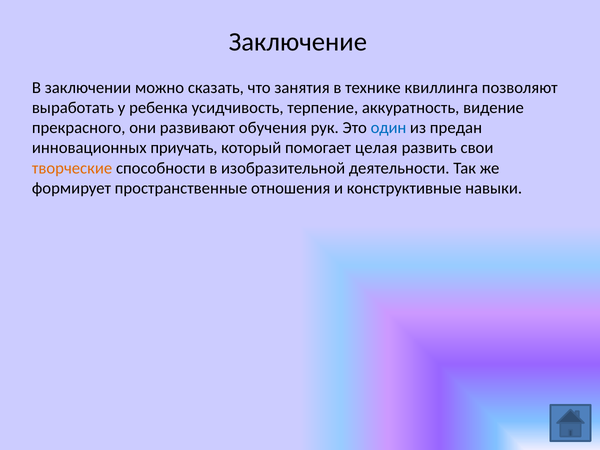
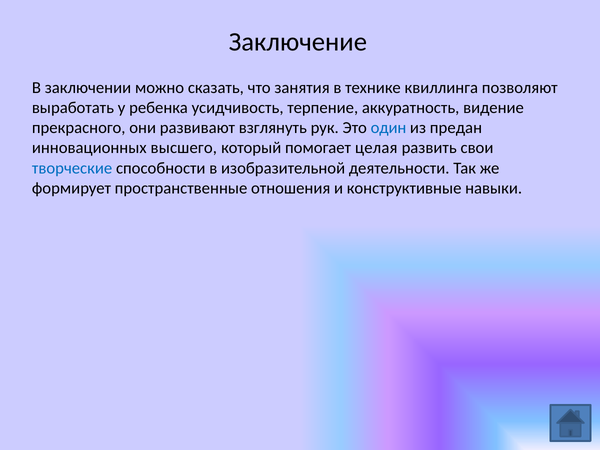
обучения: обучения -> взглянуть (273, 128)
приучать: приучать -> высшего (184, 148)
творческие colour: orange -> blue (72, 168)
